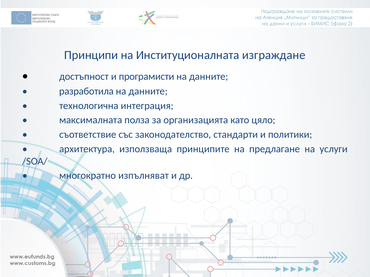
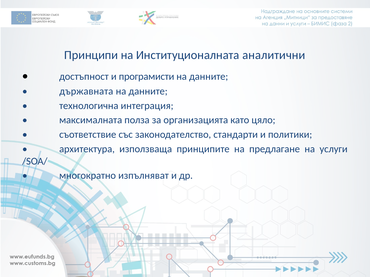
изграждане: изграждане -> аналитични (274, 55)
разработила: разработила -> държавната (86, 92)
